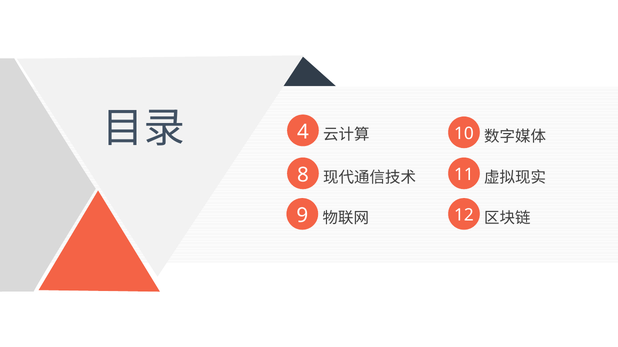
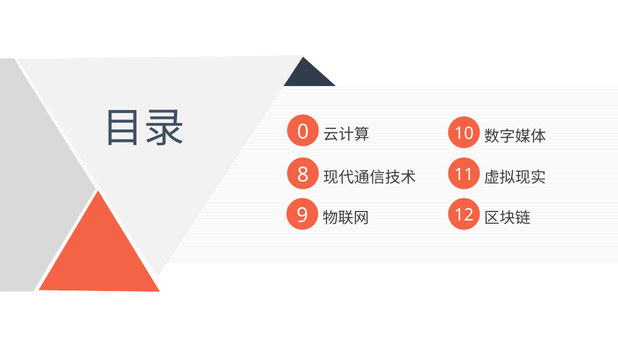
4: 4 -> 0 (303, 132)
